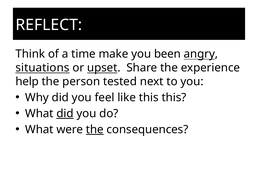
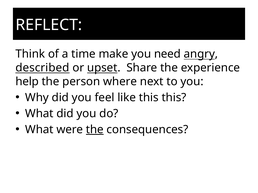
been: been -> need (167, 54)
situations: situations -> described (42, 68)
tested: tested -> where (120, 82)
did underline: present -> none (65, 114)
